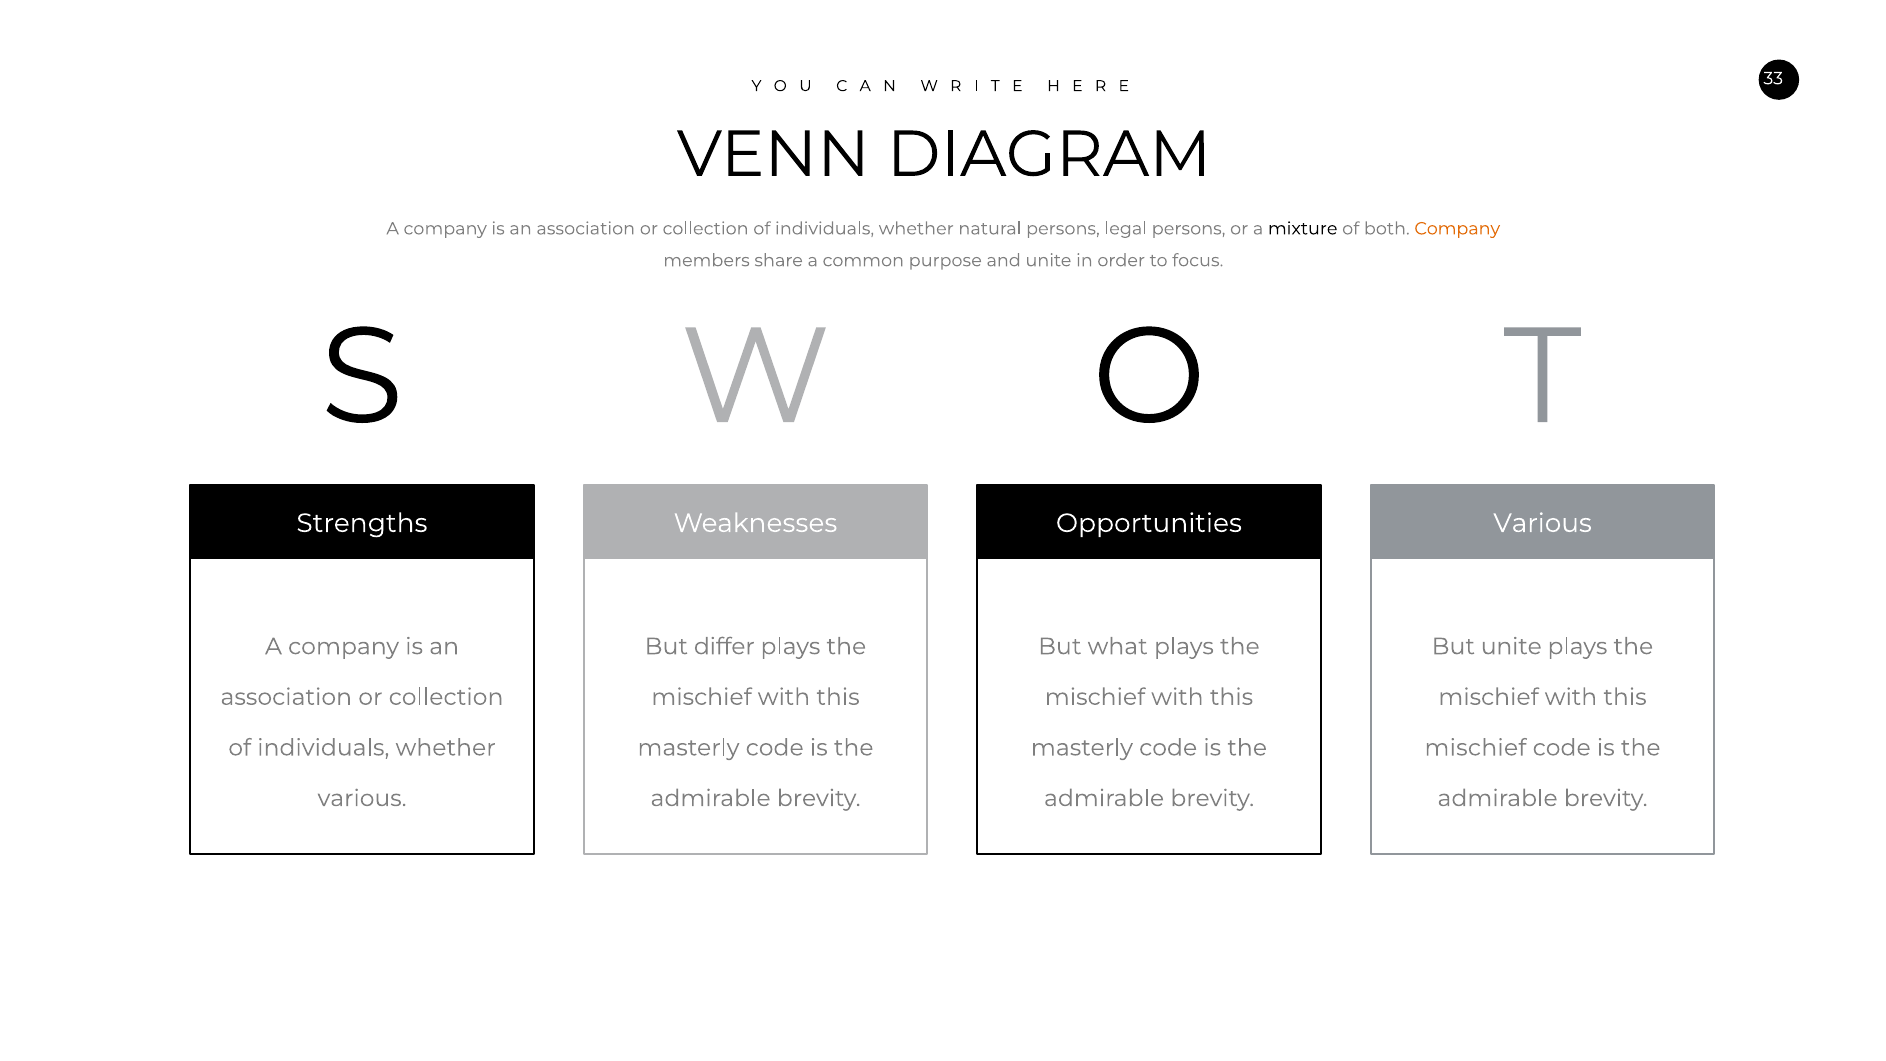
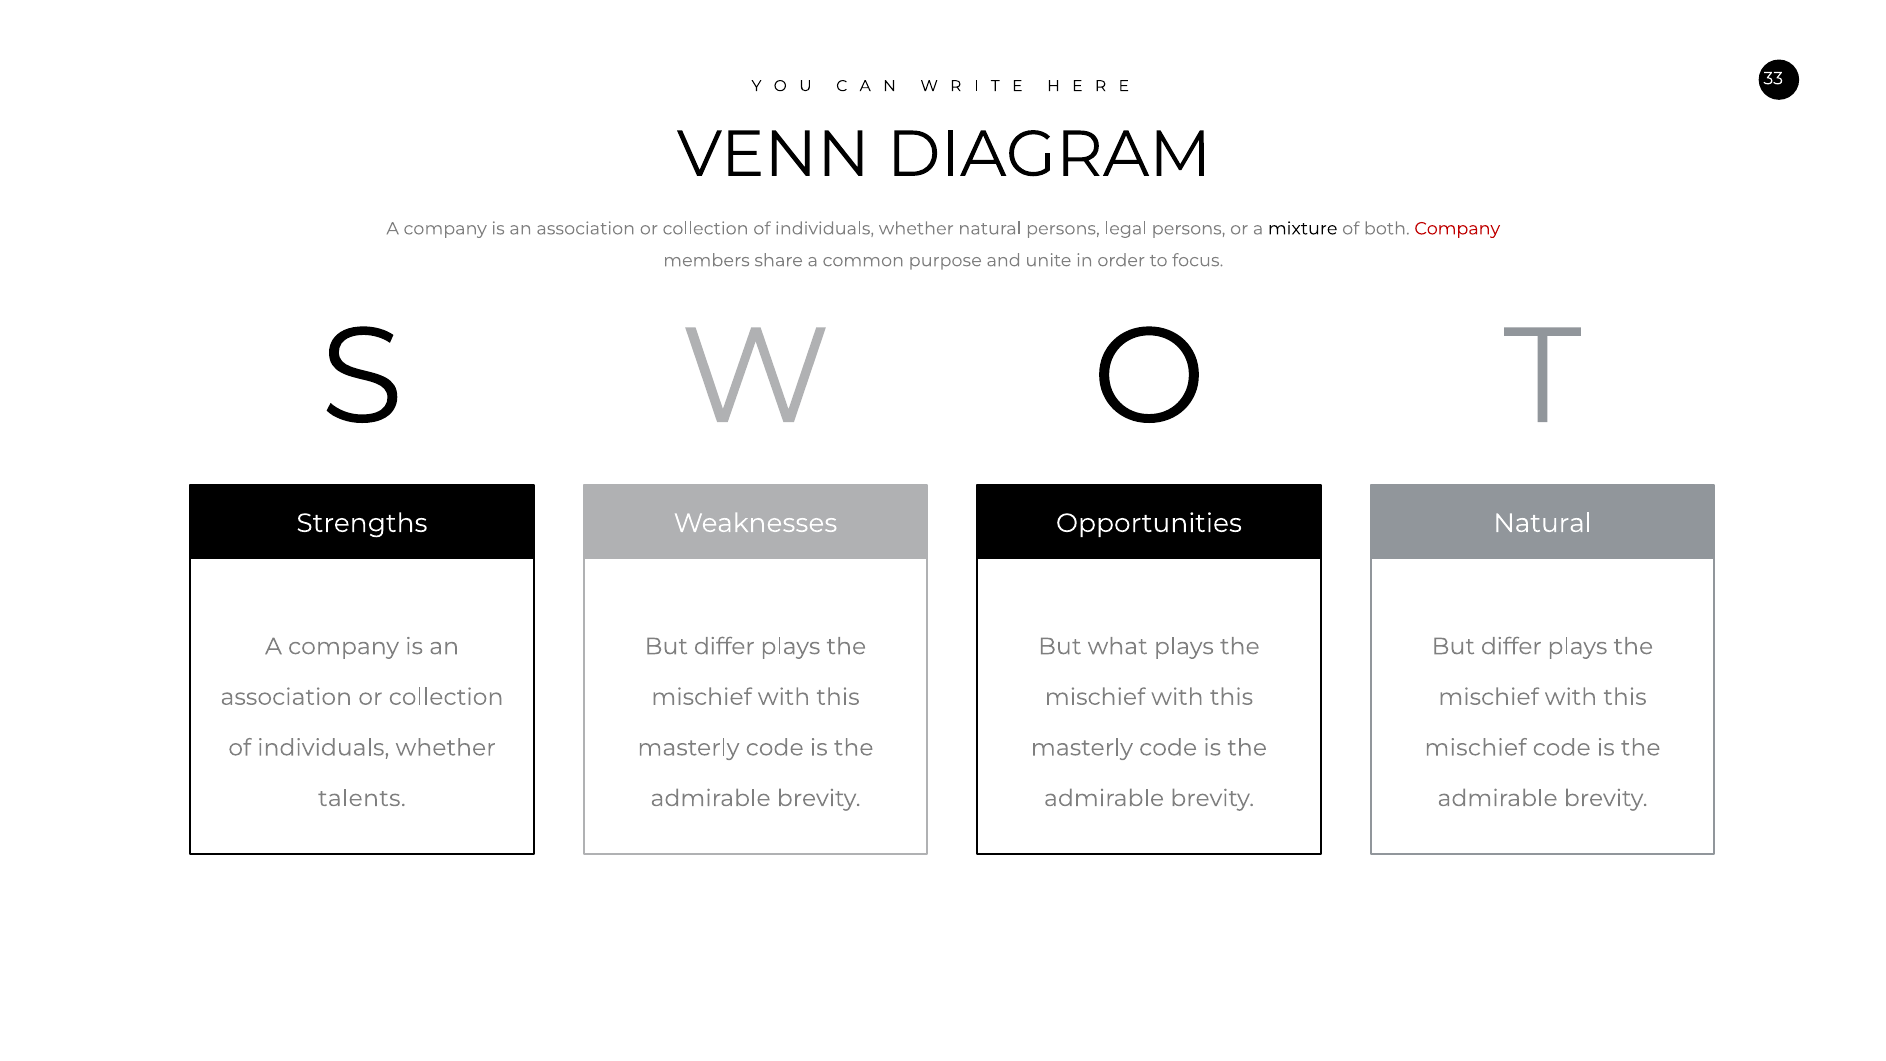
Company colour: orange -> red (1457, 229)
Various: Various -> Natural (1543, 523)
unite: unite -> differ (1511, 647)
various: various -> talents (362, 798)
